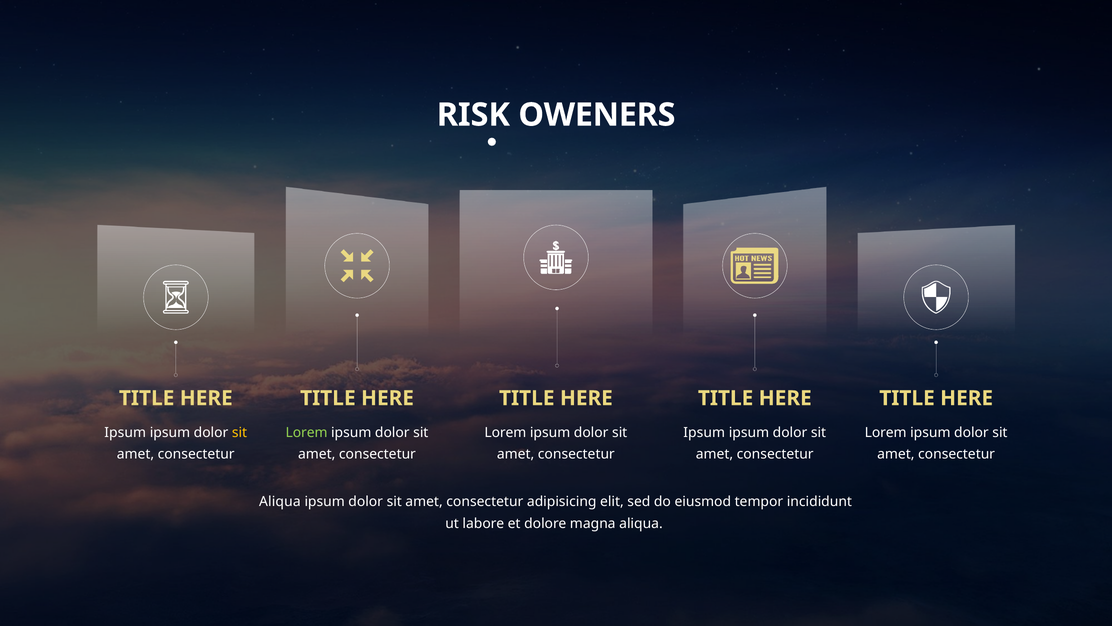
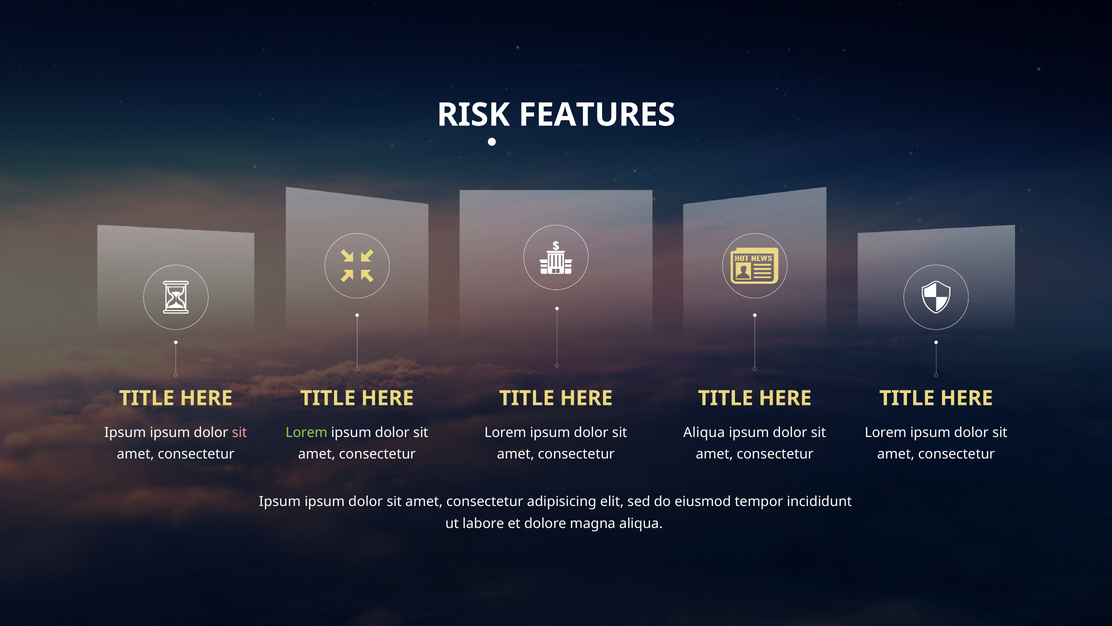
OWENERS: OWENERS -> FEATURES (597, 115)
sit colour: yellow -> pink (240, 432)
Ipsum: Ipsum -> Aliqua (704, 432)
Aliqua: Aliqua -> Ipsum (280, 501)
